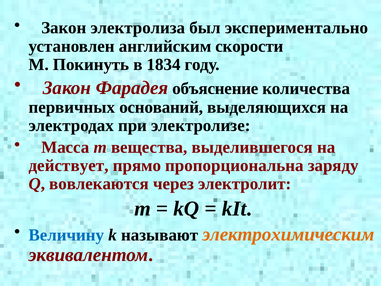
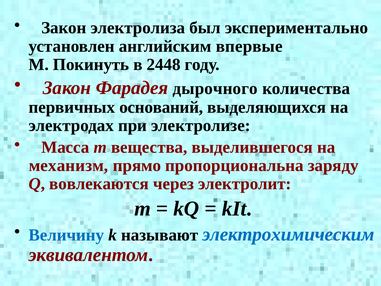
скорости: скорости -> впервые (249, 46)
1834: 1834 -> 2448 (164, 64)
объяснение: объяснение -> дырочного (215, 88)
действует: действует -> механизм (68, 165)
электрохимическим colour: orange -> blue (288, 234)
